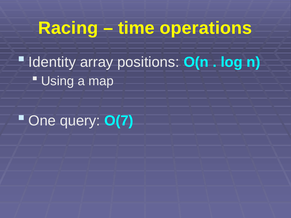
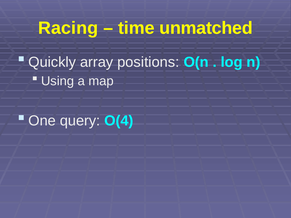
operations: operations -> unmatched (206, 28)
Identity: Identity -> Quickly (52, 62)
O(7: O(7 -> O(4 (119, 121)
